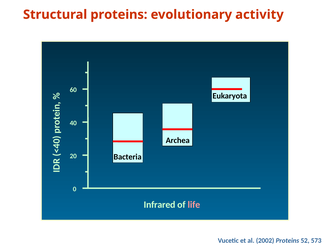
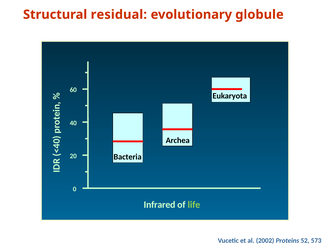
Structural proteins: proteins -> residual (119, 15)
activity: activity -> globule (259, 15)
life colour: pink -> light green (194, 204)
